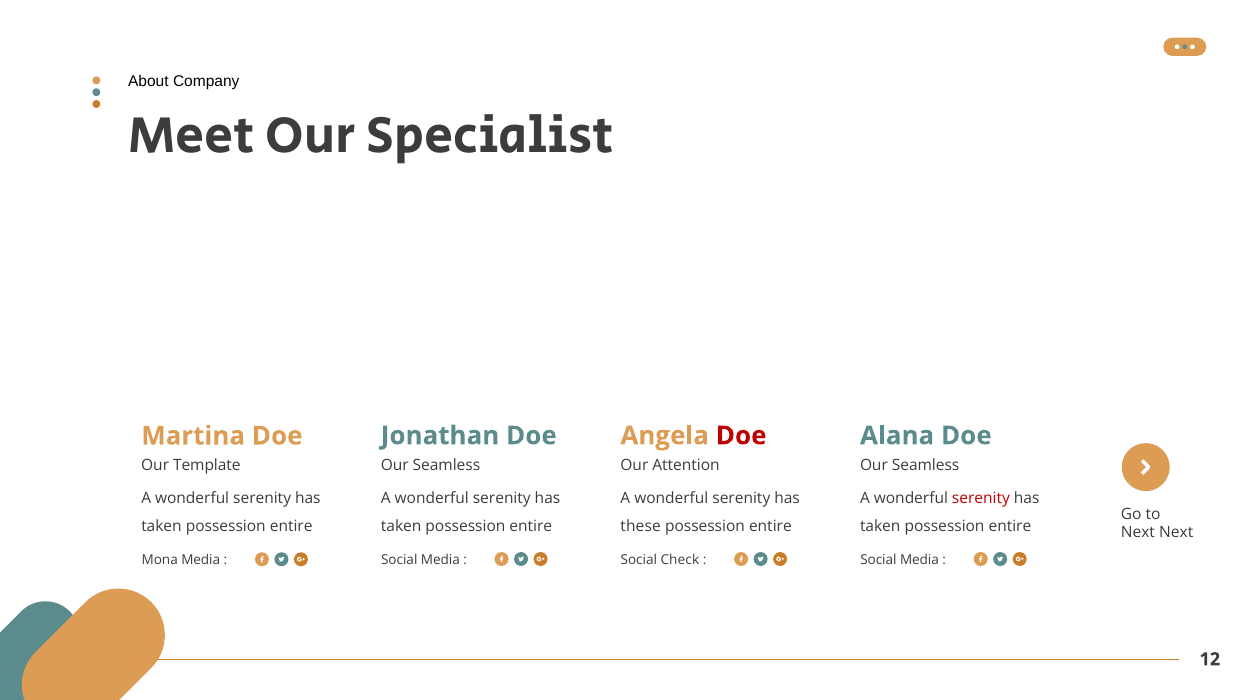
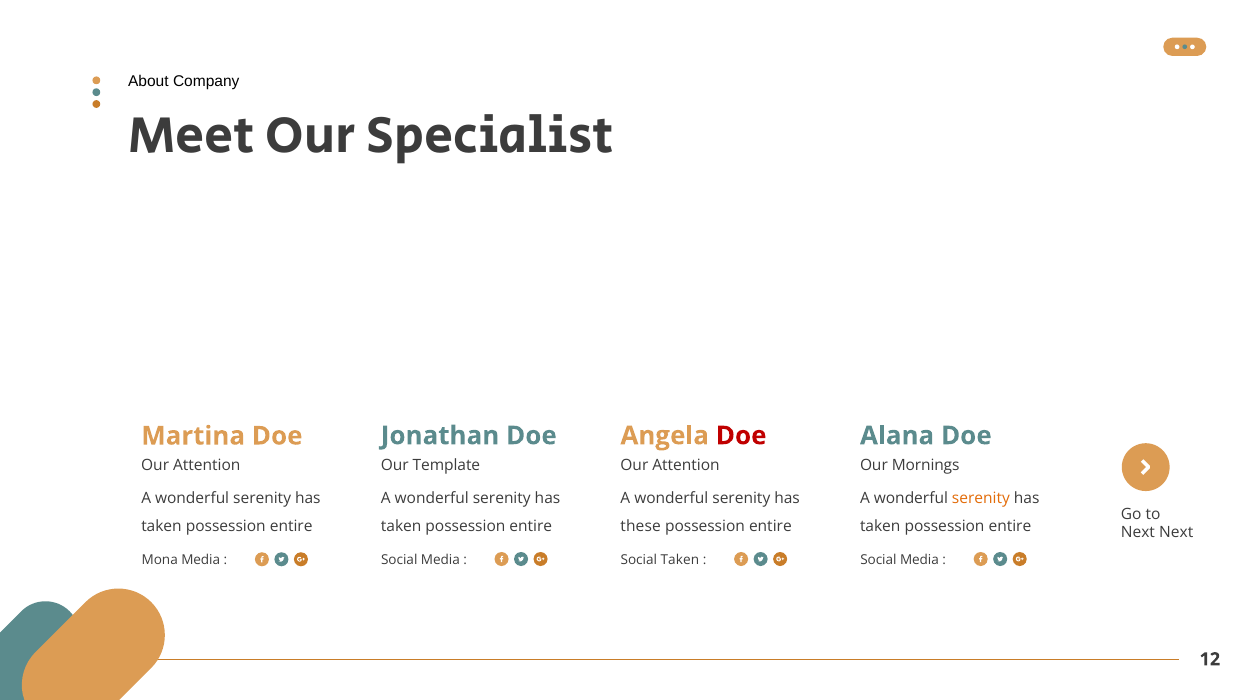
Seamless: Seamless -> Template (446, 465)
Seamless: Seamless -> Mornings (926, 465)
Template: Template -> Attention (207, 465)
serenity colour: red -> orange (981, 498)
Social Check: Check -> Taken (680, 560)
